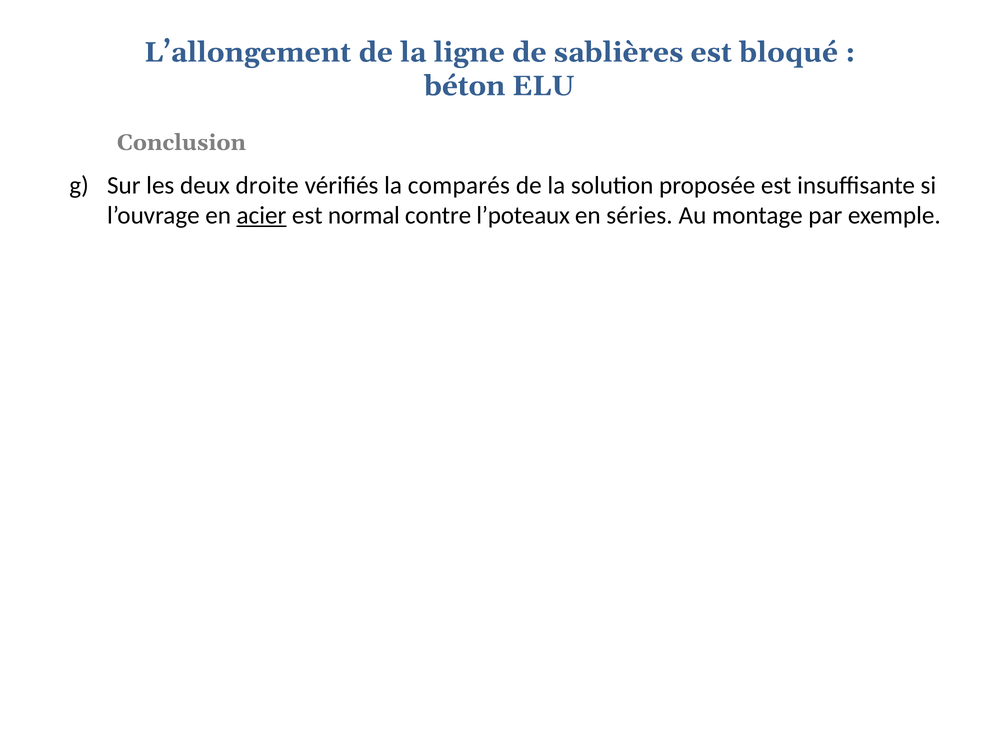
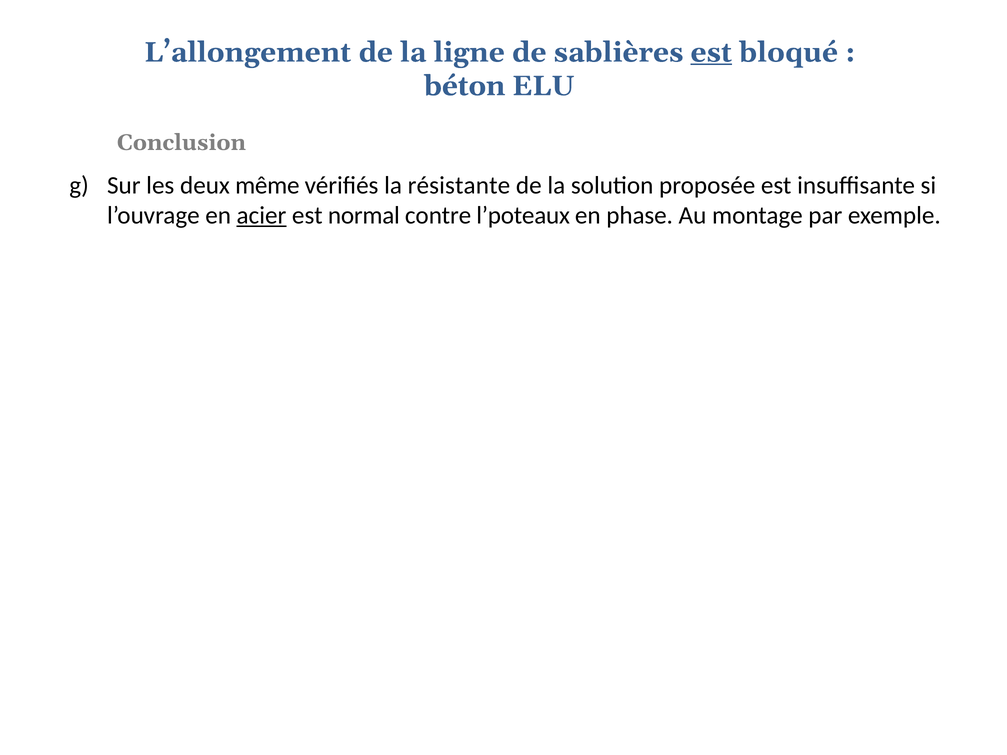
est underline: none -> present (711, 52)
droite: droite -> même (267, 185)
comparés: comparés -> résistante (459, 185)
séries: séries -> phase (640, 215)
